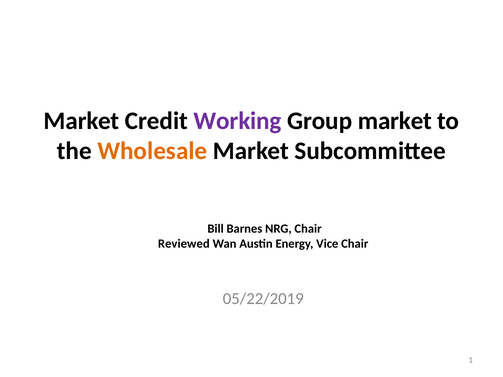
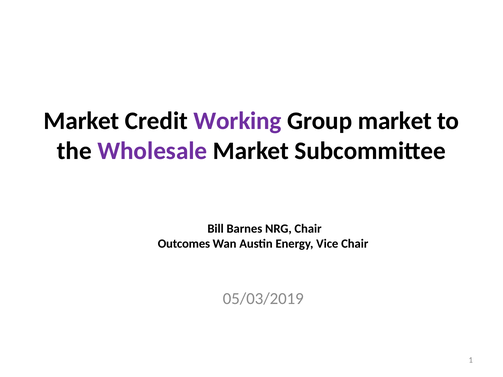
Wholesale colour: orange -> purple (152, 151)
Reviewed: Reviewed -> Outcomes (184, 244)
05/22/2019: 05/22/2019 -> 05/03/2019 (263, 299)
